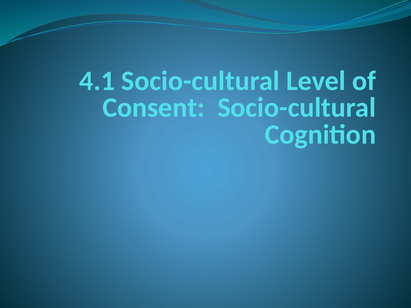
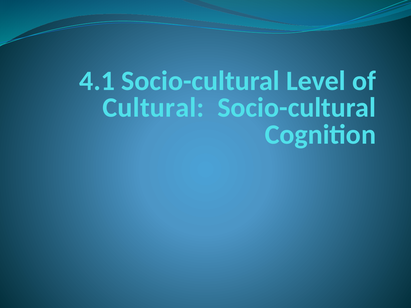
Consent: Consent -> Cultural (153, 108)
